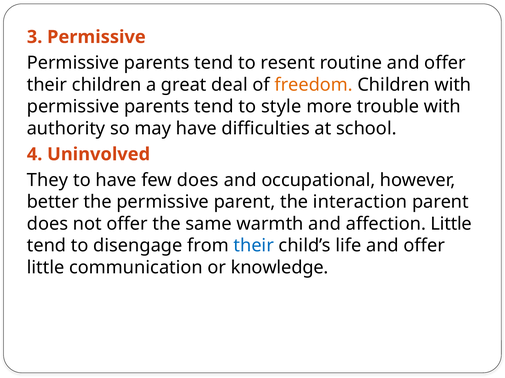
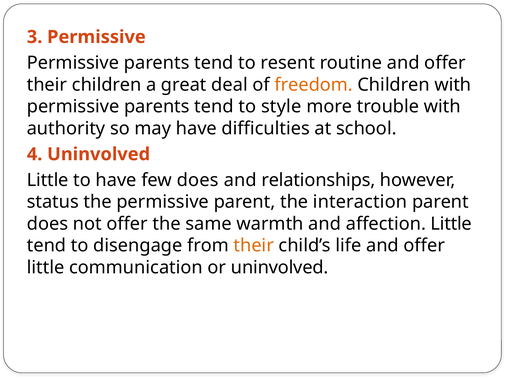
They: They -> Little (48, 180)
occupational: occupational -> relationships (318, 180)
better: better -> status (53, 202)
their colour: blue -> orange (254, 246)
or knowledge: knowledge -> uninvolved (280, 268)
